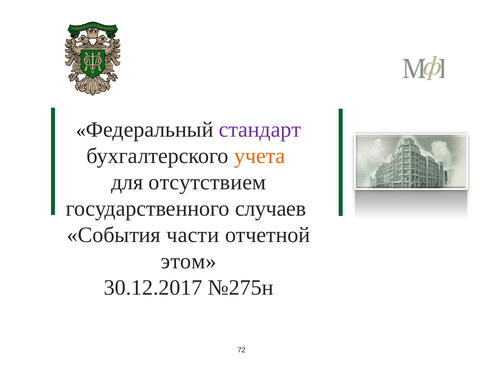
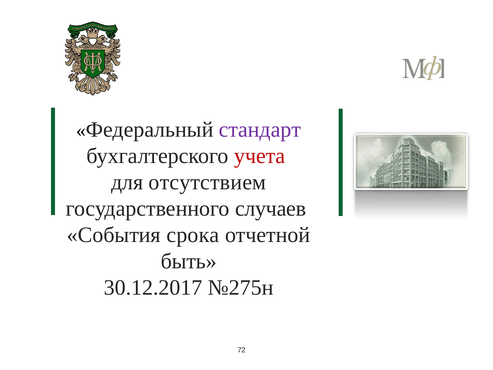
учета colour: orange -> red (260, 156)
части: части -> срока (193, 235)
этом: этом -> быть (189, 261)
